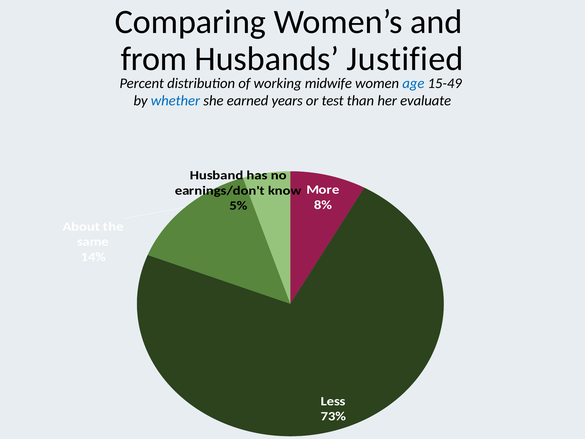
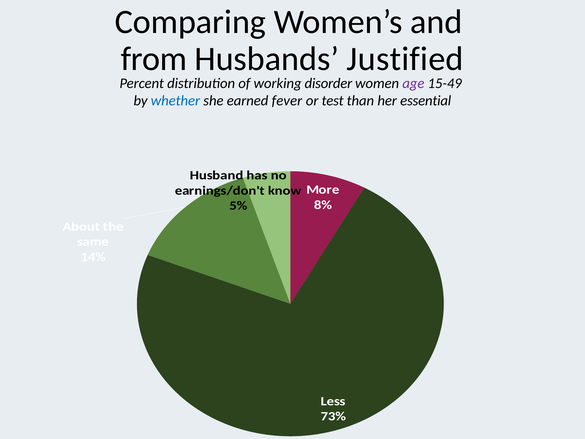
midwife: midwife -> disorder (328, 83)
age colour: blue -> purple (413, 83)
years: years -> fever (287, 101)
evaluate: evaluate -> essential (426, 101)
